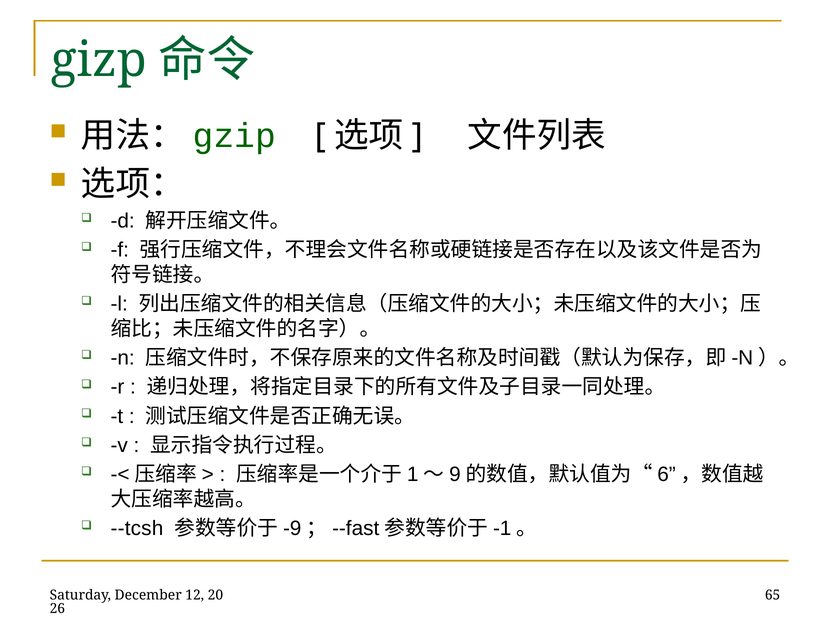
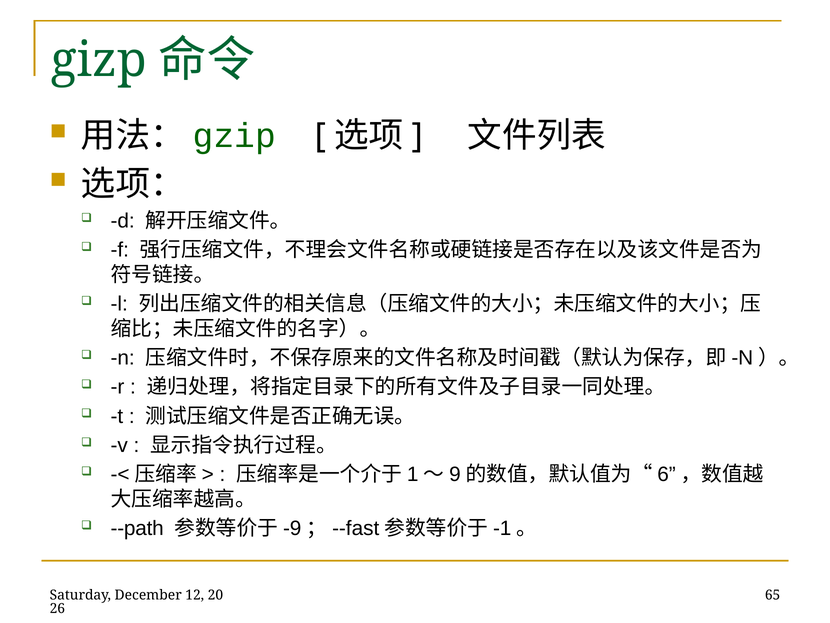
--tcsh: --tcsh -> --path (137, 528)
